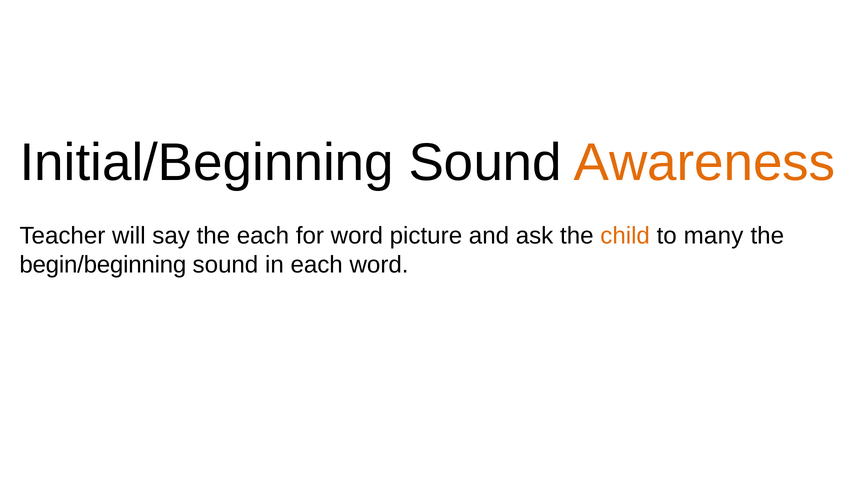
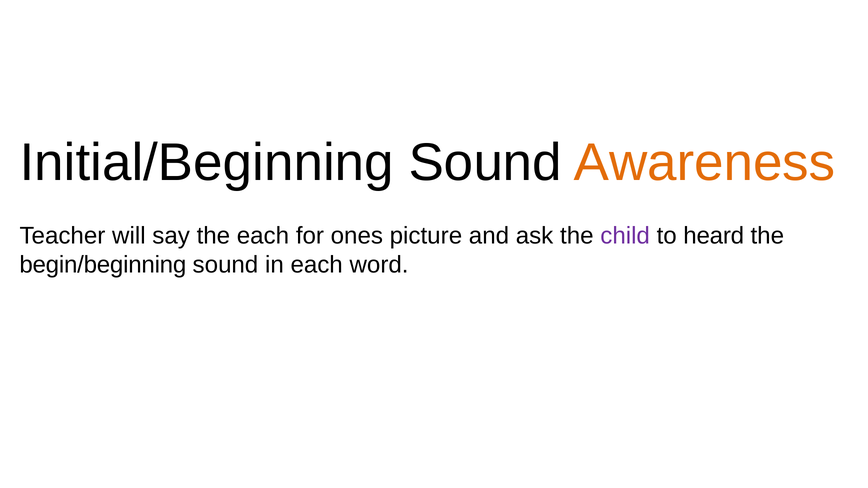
for word: word -> ones (357, 236)
child colour: orange -> purple (625, 236)
many: many -> heard (714, 236)
